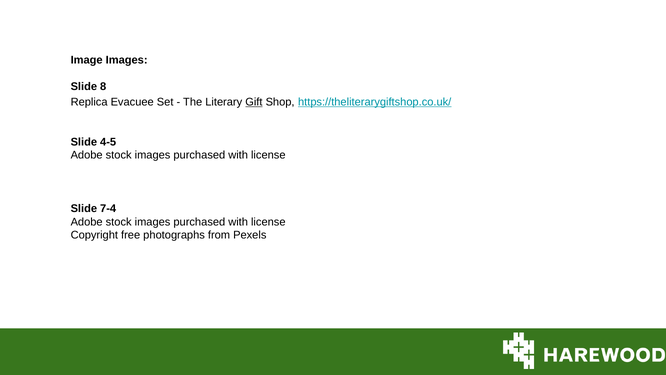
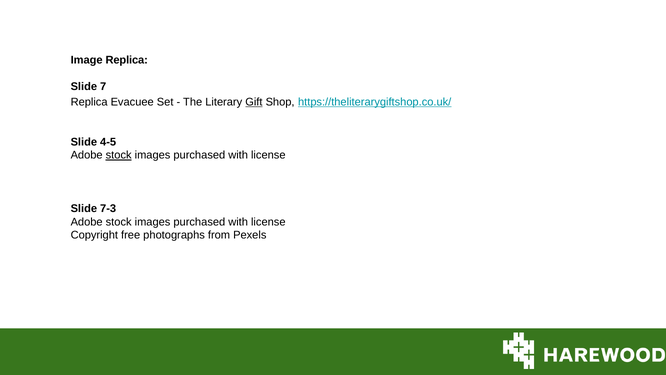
Image Images: Images -> Replica (127, 60)
8: 8 -> 7 (103, 86)
stock underline: none -> present (119, 155)
7-4: 7-4 -> 7-3 (108, 208)
